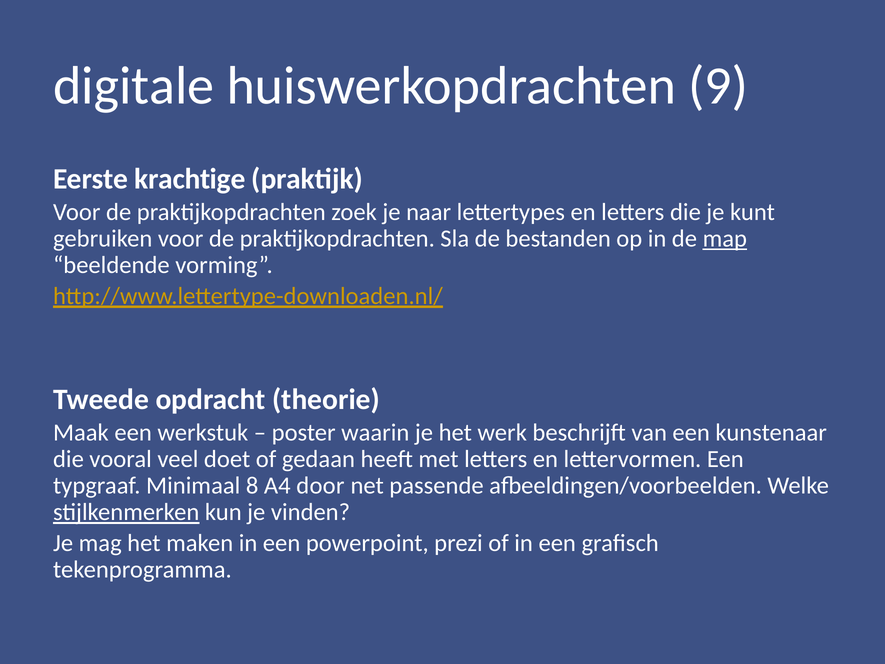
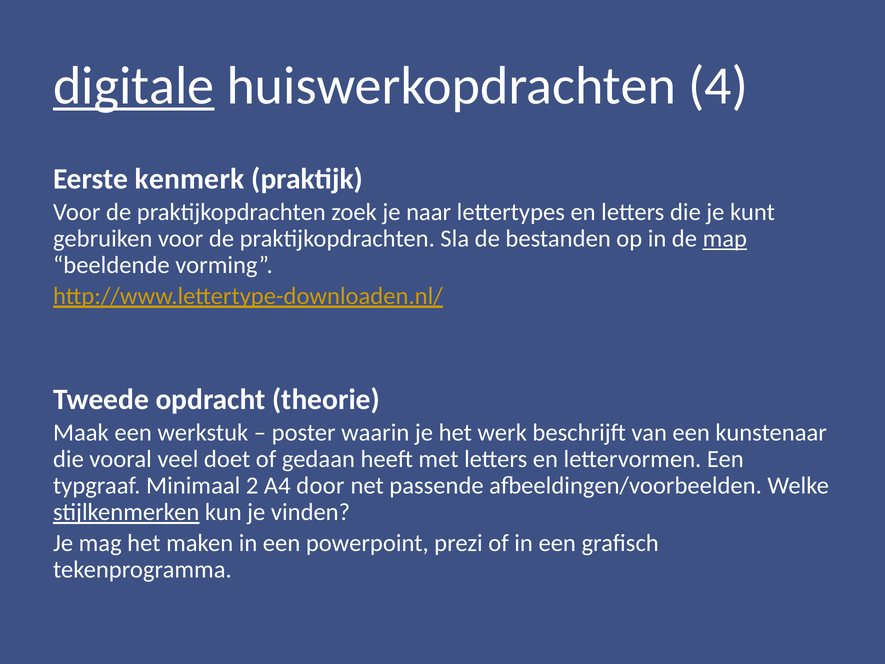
digitale underline: none -> present (134, 86)
9: 9 -> 4 (718, 86)
krachtige: krachtige -> kenmerk (190, 179)
8: 8 -> 2 (252, 486)
